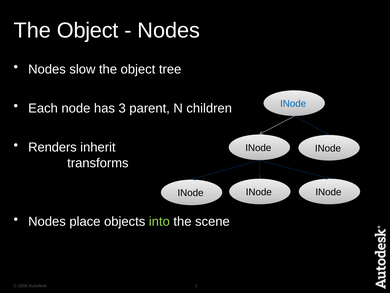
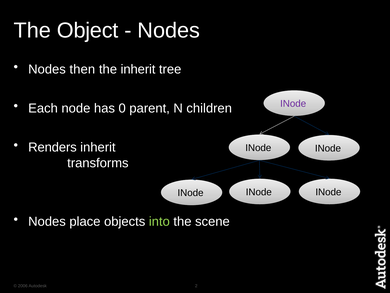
slow: slow -> then (82, 69)
object: object -> inherit (138, 69)
INode colour: blue -> purple (293, 103)
3: 3 -> 0 (122, 108)
